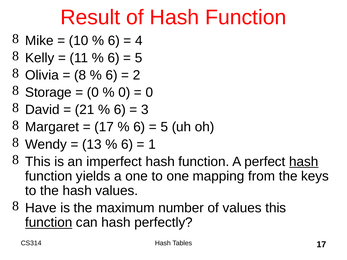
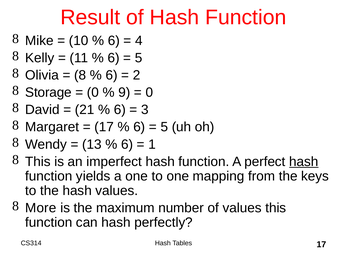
0: 0 -> 9 (124, 93)
Have: Have -> More (41, 208)
function underline: present -> none (49, 223)
